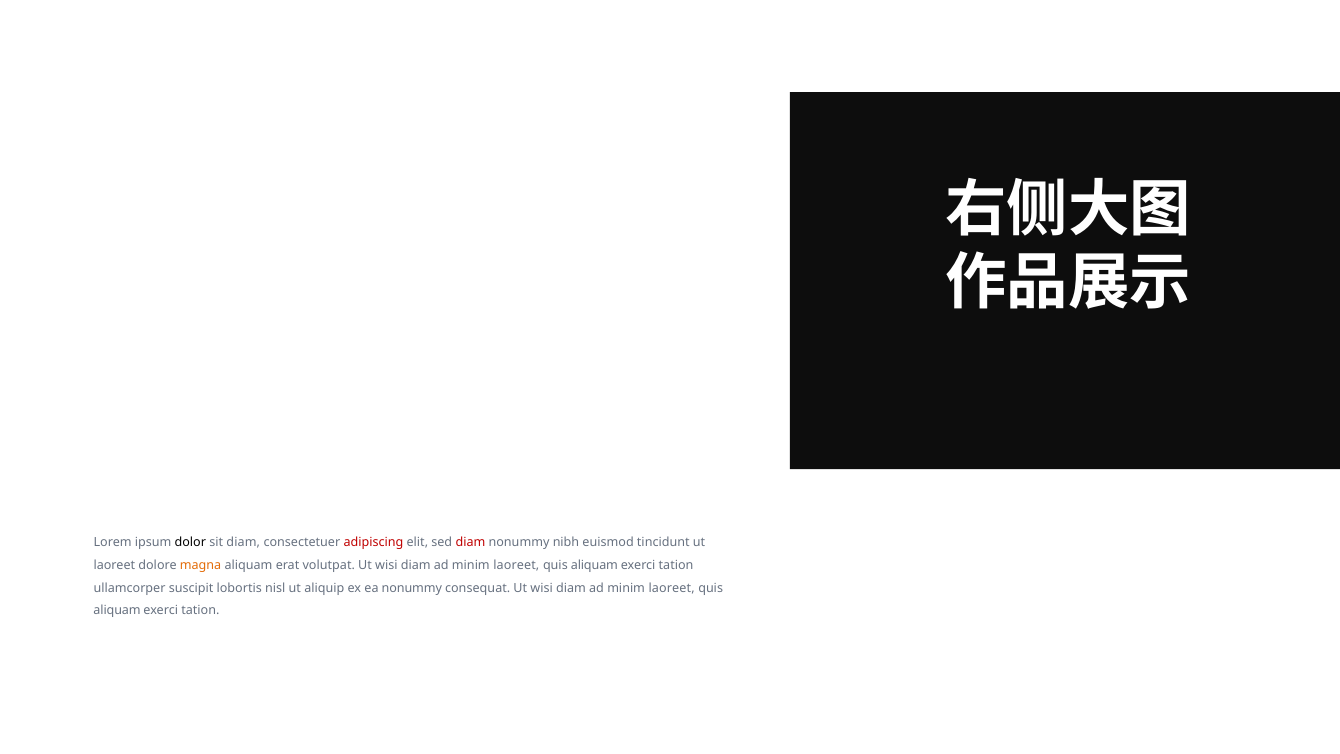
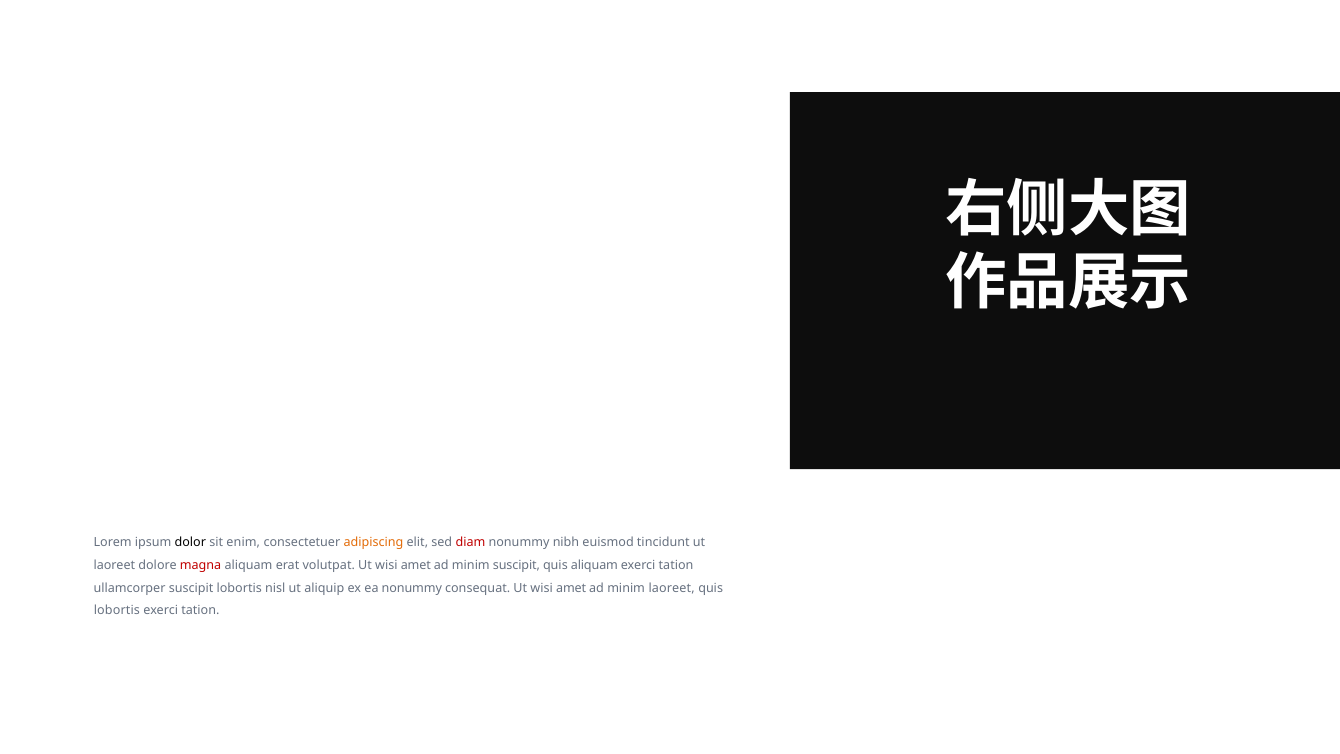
sit diam: diam -> enim (243, 543)
adipiscing colour: red -> orange (373, 543)
magna colour: orange -> red (201, 565)
volutpat Ut wisi diam: diam -> amet (416, 565)
laoreet: laoreet -> suscipit (516, 565)
consequat Ut wisi diam: diam -> amet (571, 588)
aliquam: aliquam -> lobortis (117, 611)
